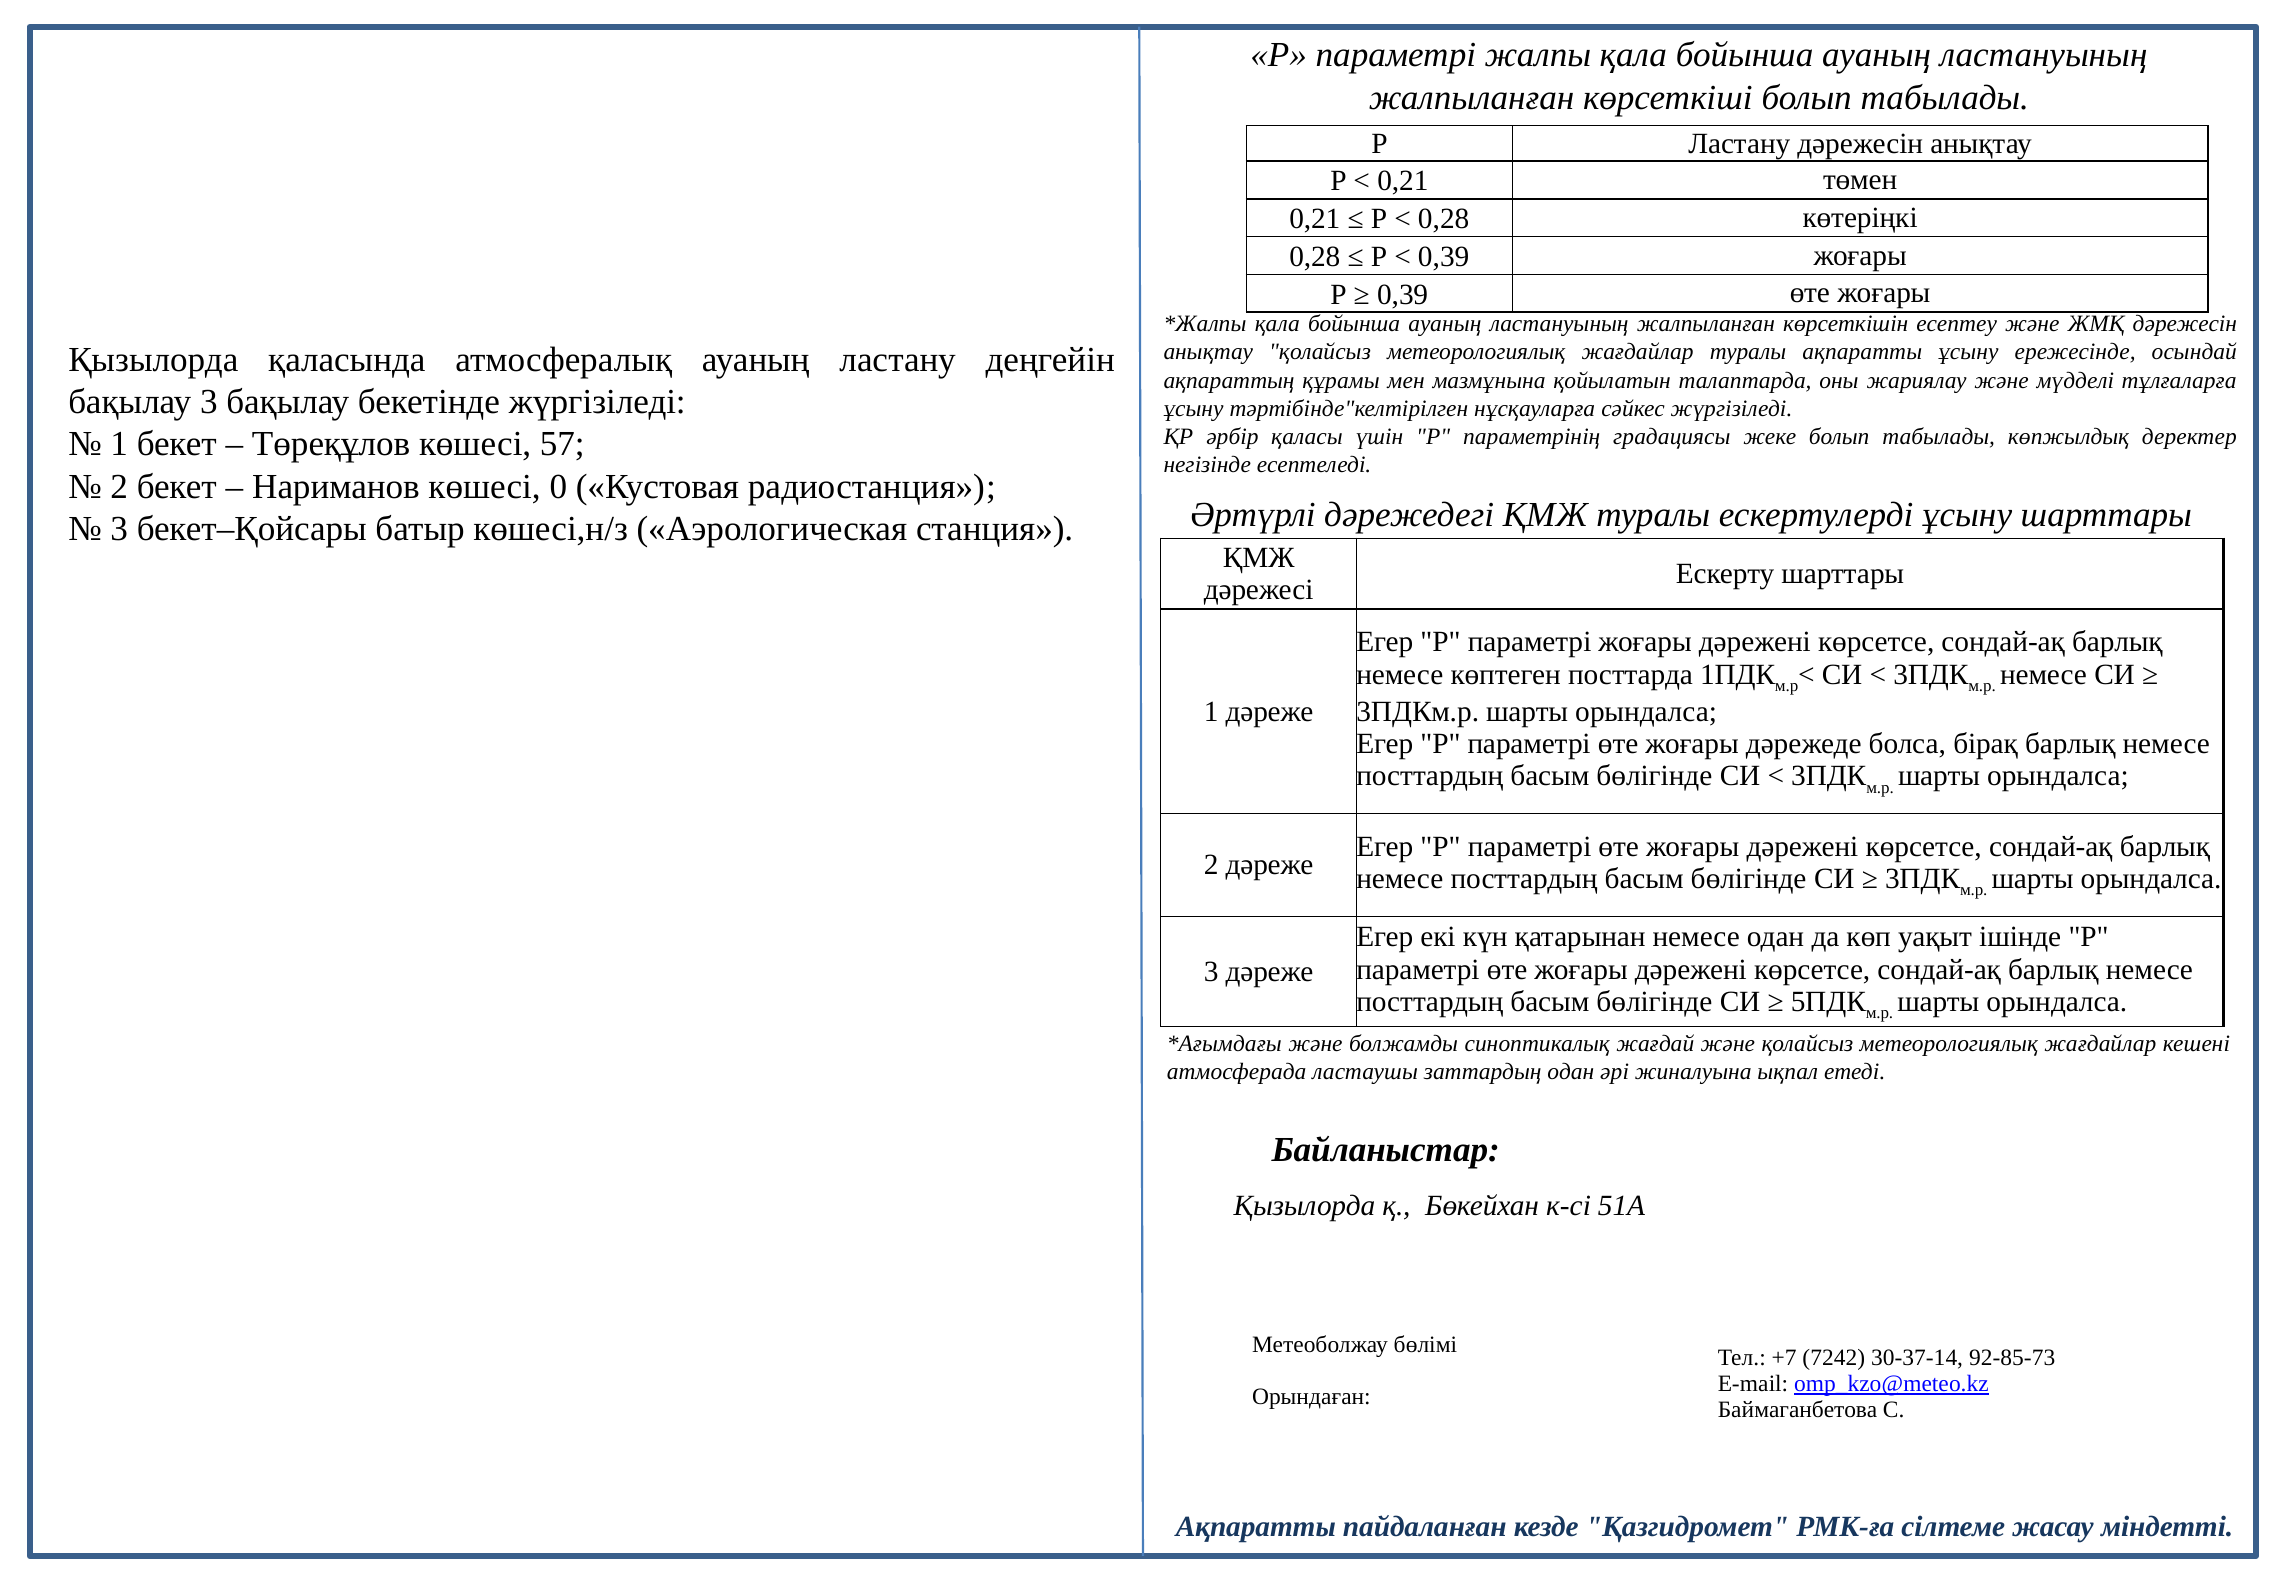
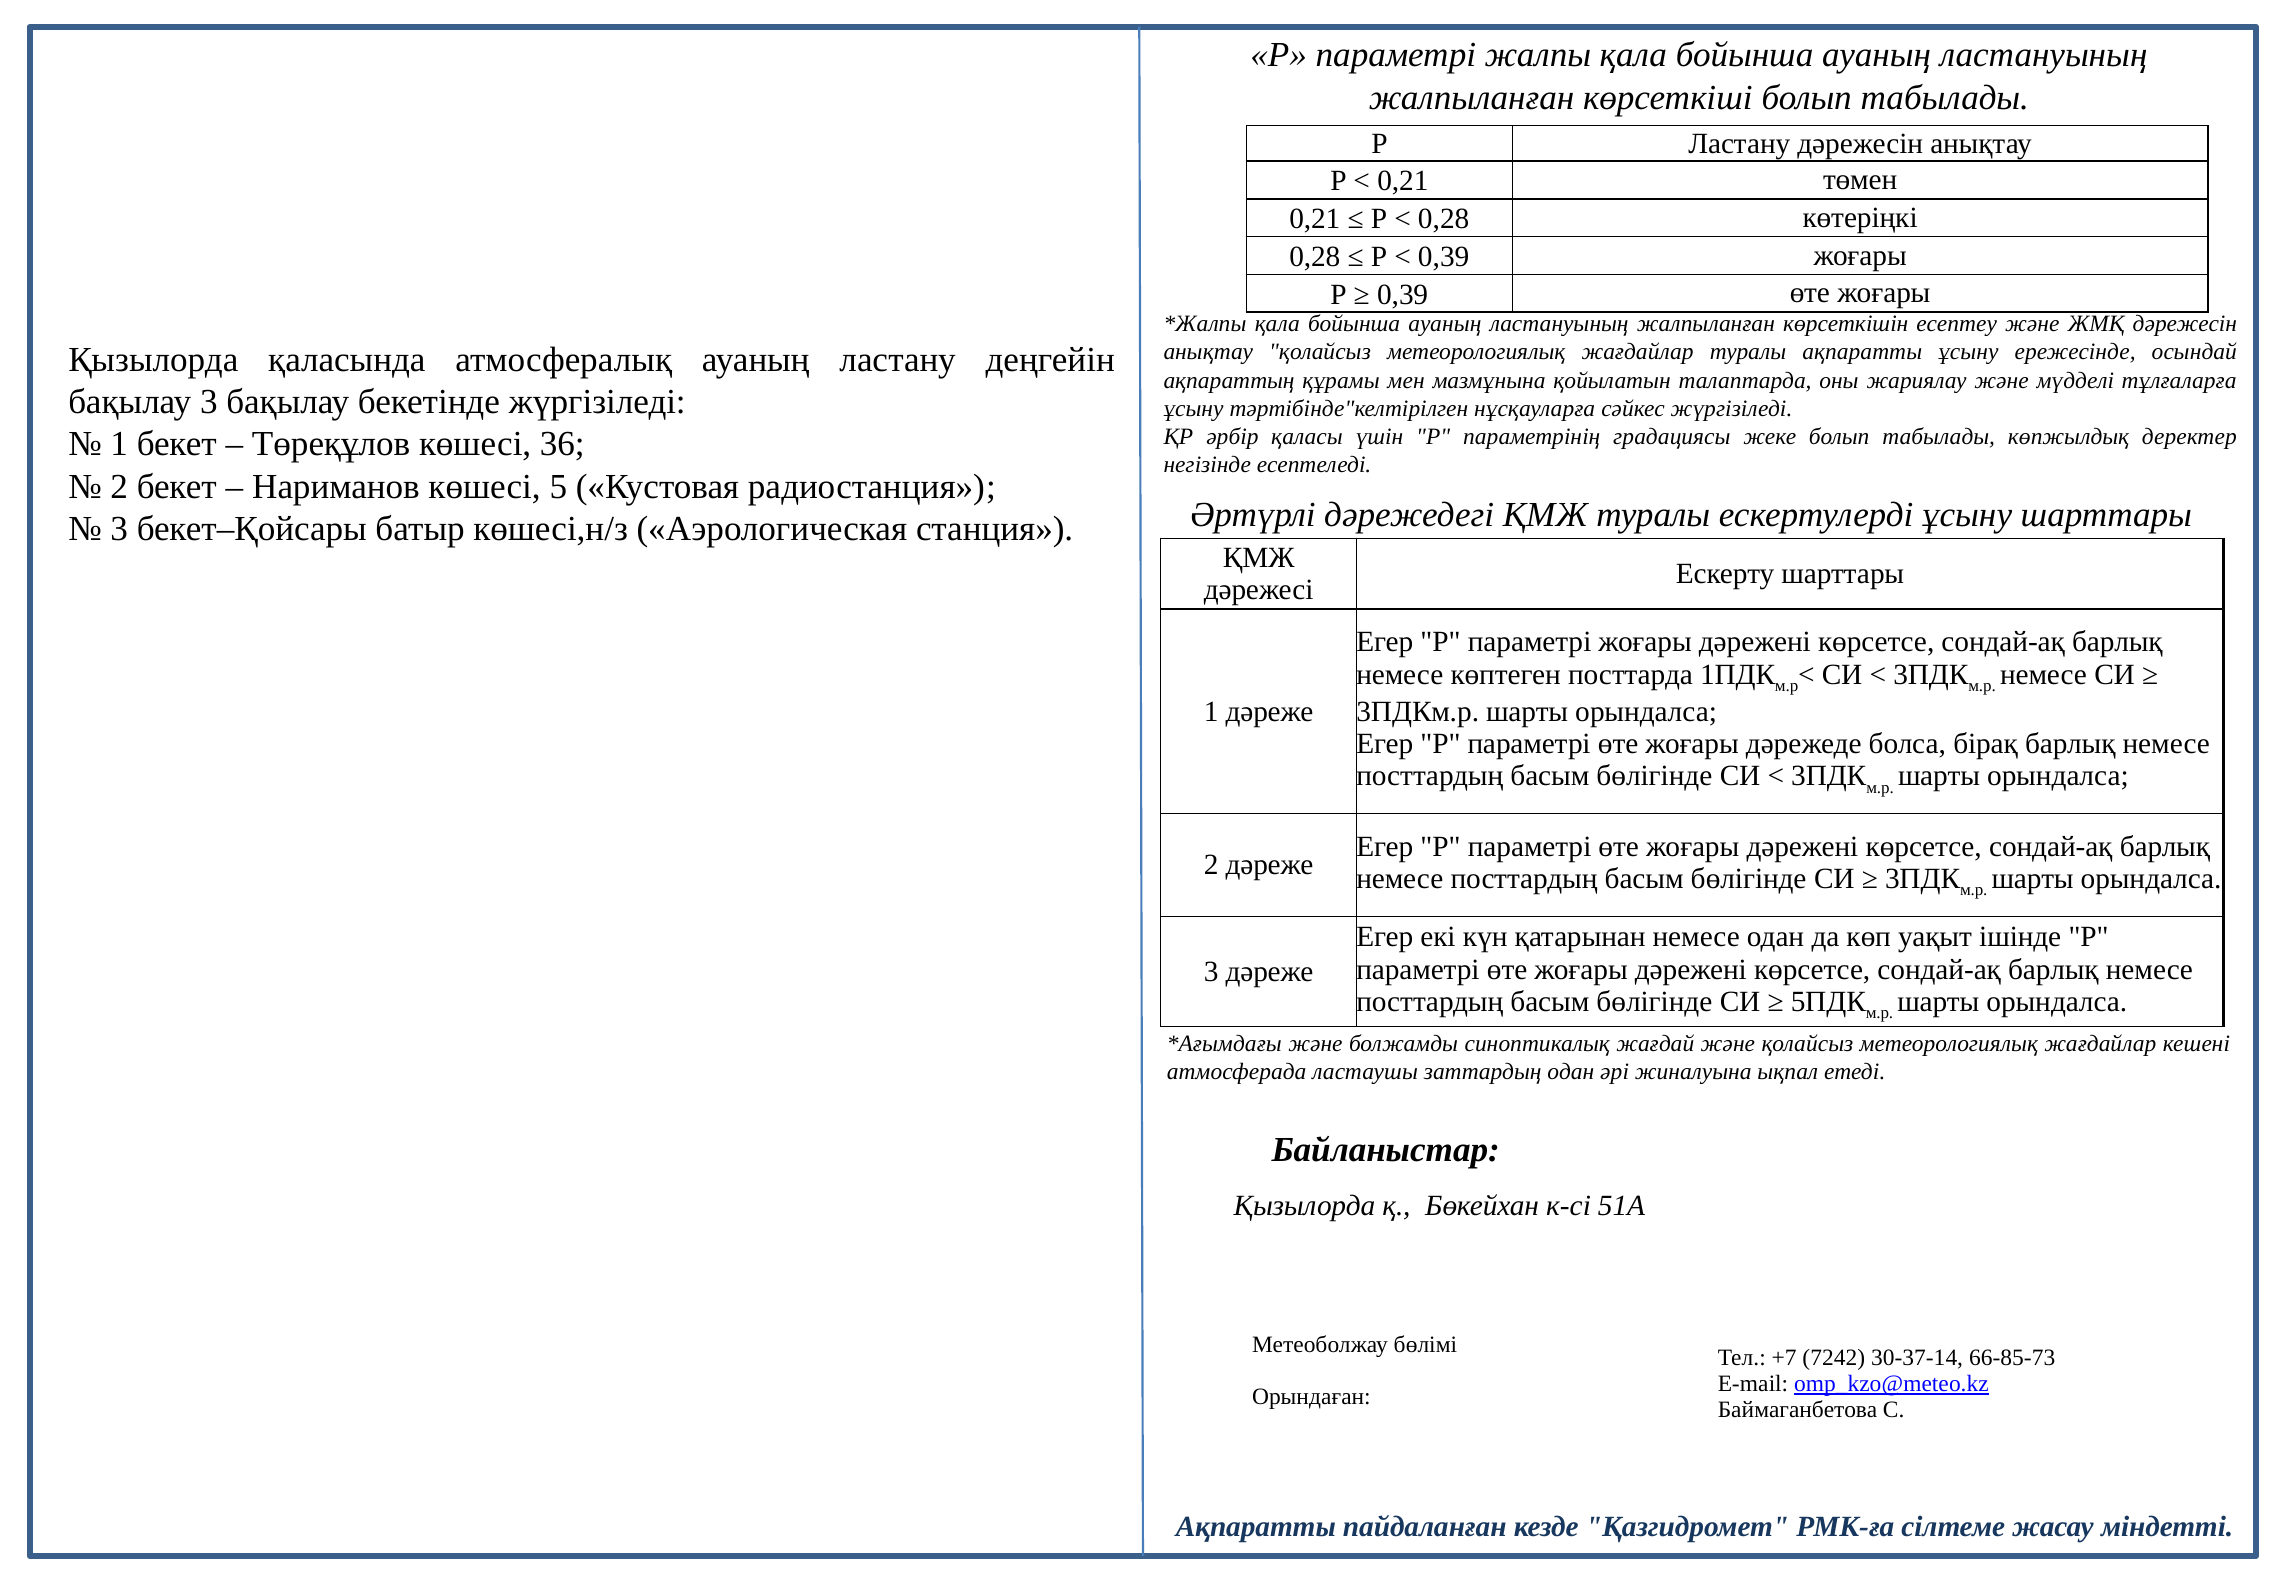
57: 57 -> 36 (562, 444)
0: 0 -> 5 (558, 486)
92-85-73: 92-85-73 -> 66-85-73 (2012, 1357)
